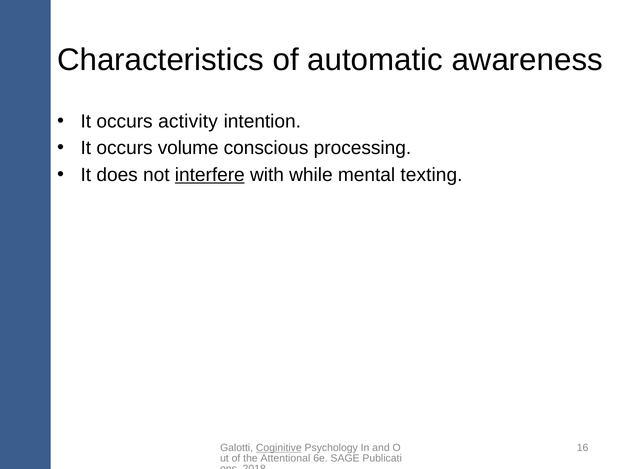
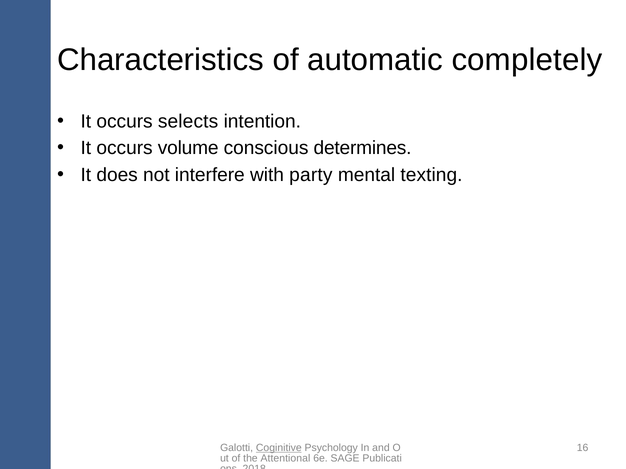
awareness: awareness -> completely (527, 60)
activity: activity -> selects (188, 122)
processing: processing -> determines (363, 148)
interfere underline: present -> none (210, 175)
while: while -> party (311, 175)
